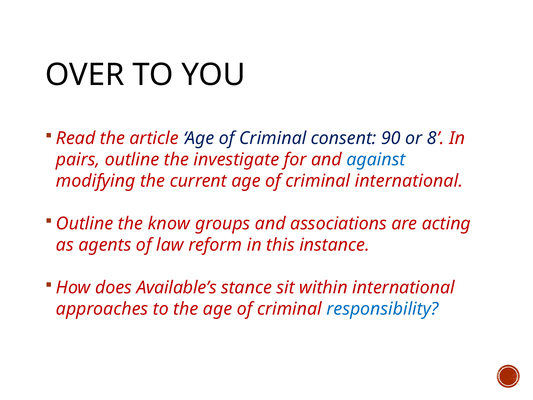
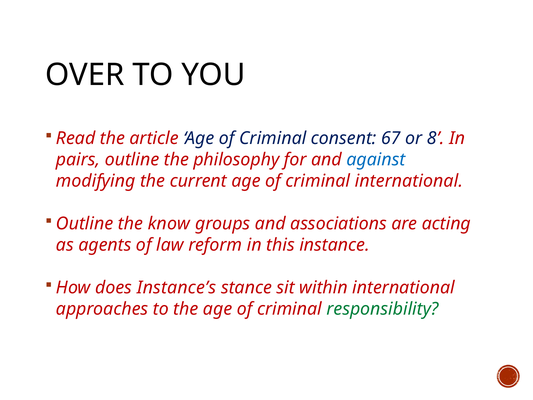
90: 90 -> 67 (391, 138)
investigate: investigate -> philosophy (236, 160)
Available’s: Available’s -> Instance’s (176, 287)
responsibility colour: blue -> green (383, 309)
